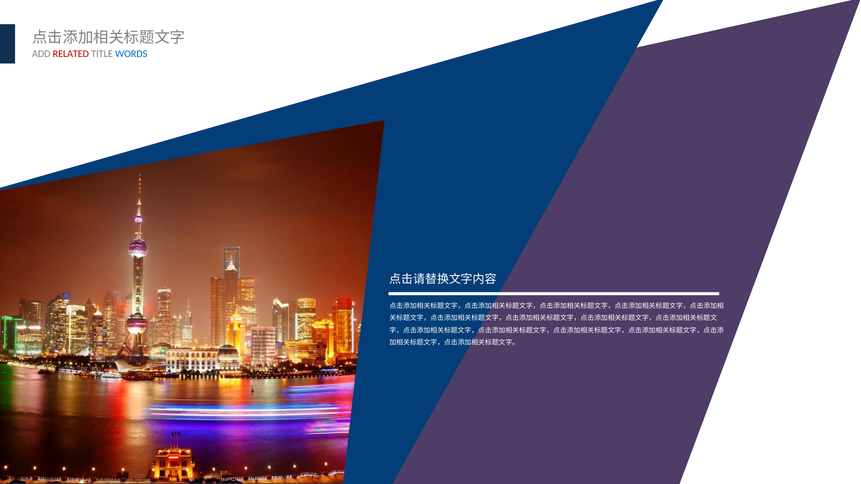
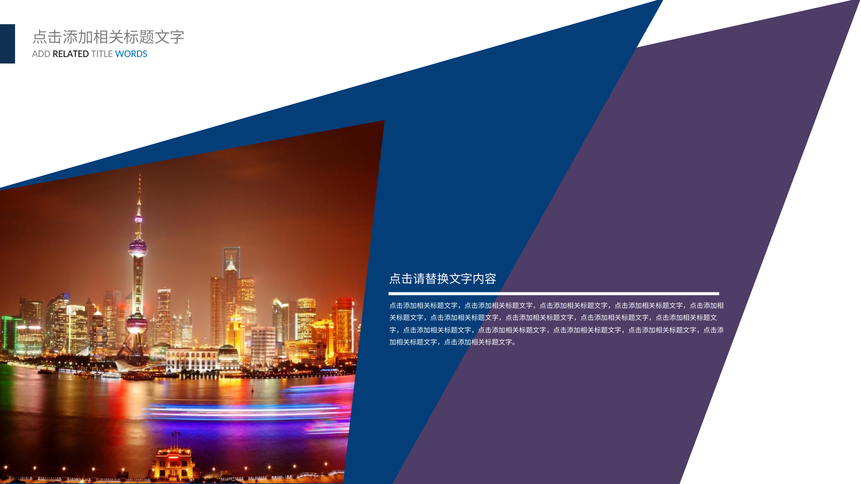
RELATED colour: red -> black (71, 54)
